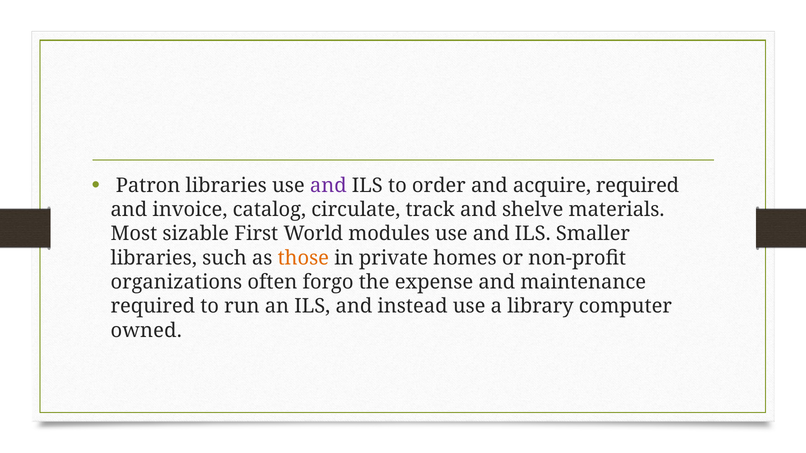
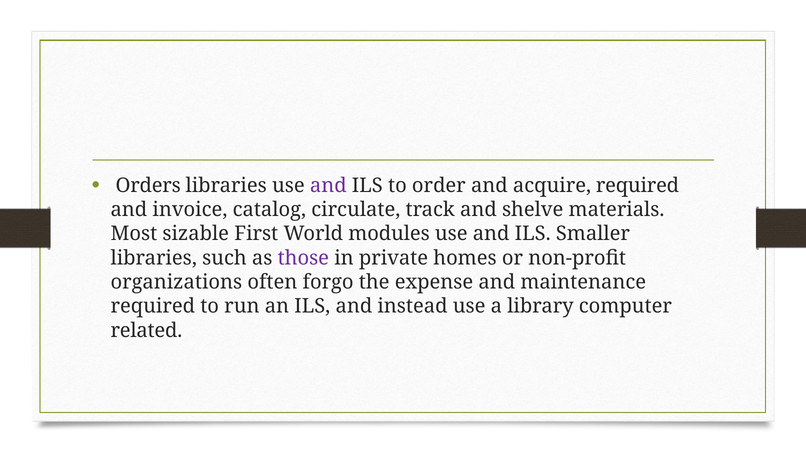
Patron: Patron -> Orders (148, 186)
those colour: orange -> purple (303, 258)
owned: owned -> related (146, 331)
